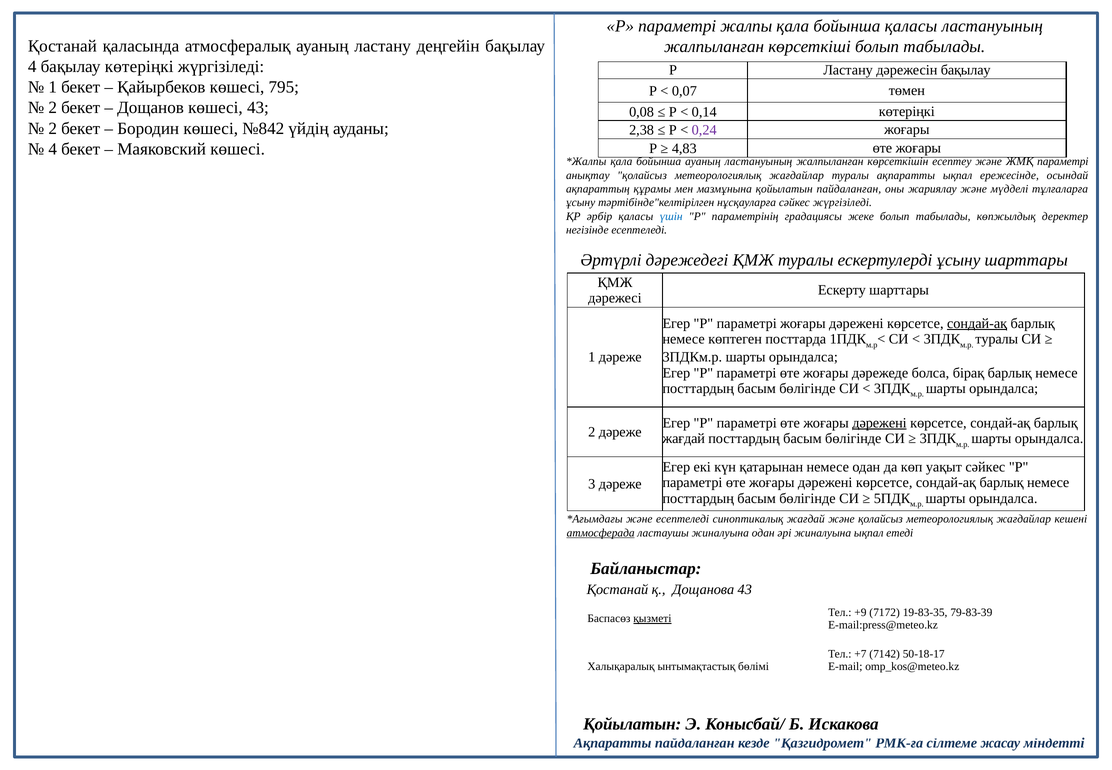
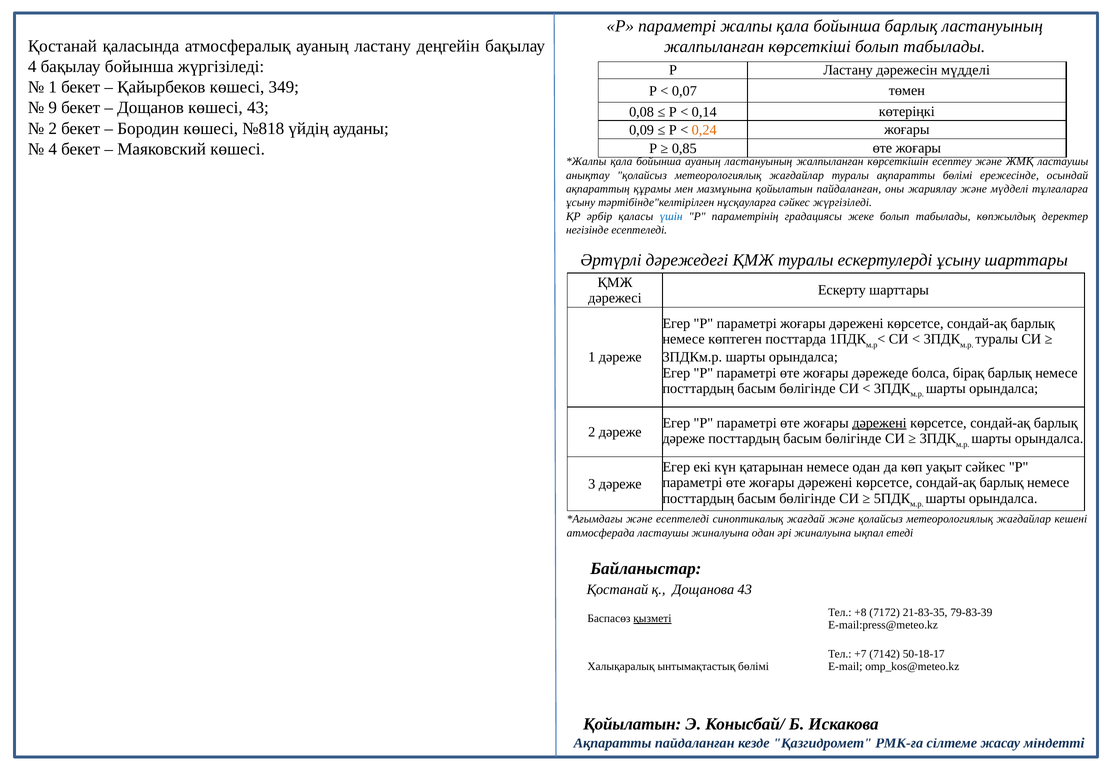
бойынша қаласы: қаласы -> барлық (911, 26)
бақылау көтеріңкі: көтеріңкі -> бойынша (139, 67)
дәрежесін бақылау: бақылау -> мүдделі (966, 70)
795: 795 -> 349 (284, 87)
2: 2 -> 9 (53, 108)
№842: №842 -> №818 (263, 128)
2,38: 2,38 -> 0,09 (642, 130)
0,24 colour: purple -> orange (704, 130)
4,83: 4,83 -> 0,85 (684, 149)
ЖМҚ параметрі: параметрі -> ластаушы (1063, 162)
ақпаратты ықпал: ықпал -> бөлімі (958, 175)
сондай-ақ underline: present -> none (977, 323)
жағдай: жағдай -> дәреже (684, 439)
атмосферада underline: present -> none (601, 533)
+9: +9 -> +8 (860, 612)
19-83-35: 19-83-35 -> 21-83-35 (925, 612)
